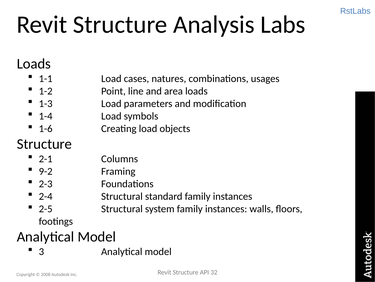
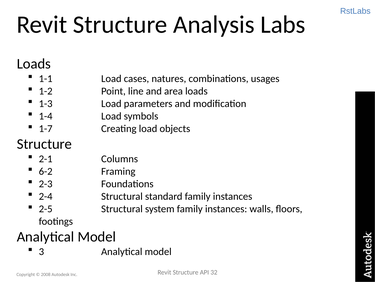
1-6: 1-6 -> 1-7 (46, 128)
9-2: 9-2 -> 6-2 (46, 171)
